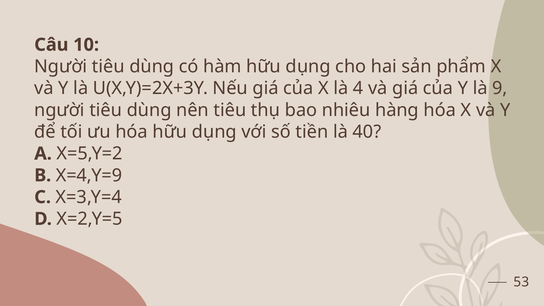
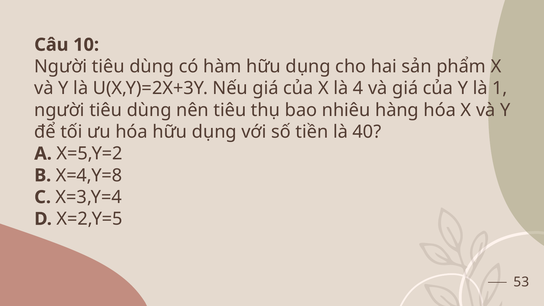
9: 9 -> 1 (500, 88)
X=4,Y=9: X=4,Y=9 -> X=4,Y=8 (89, 175)
